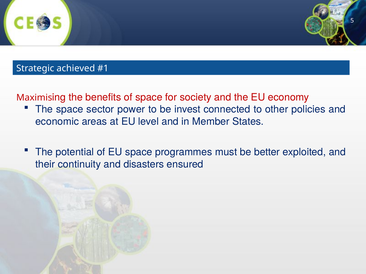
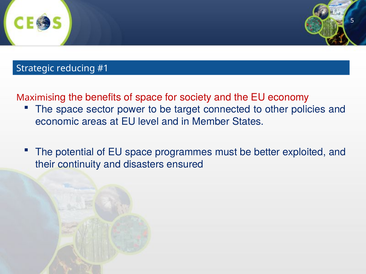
achieved: achieved -> reducing (76, 68)
invest: invest -> target (187, 110)
